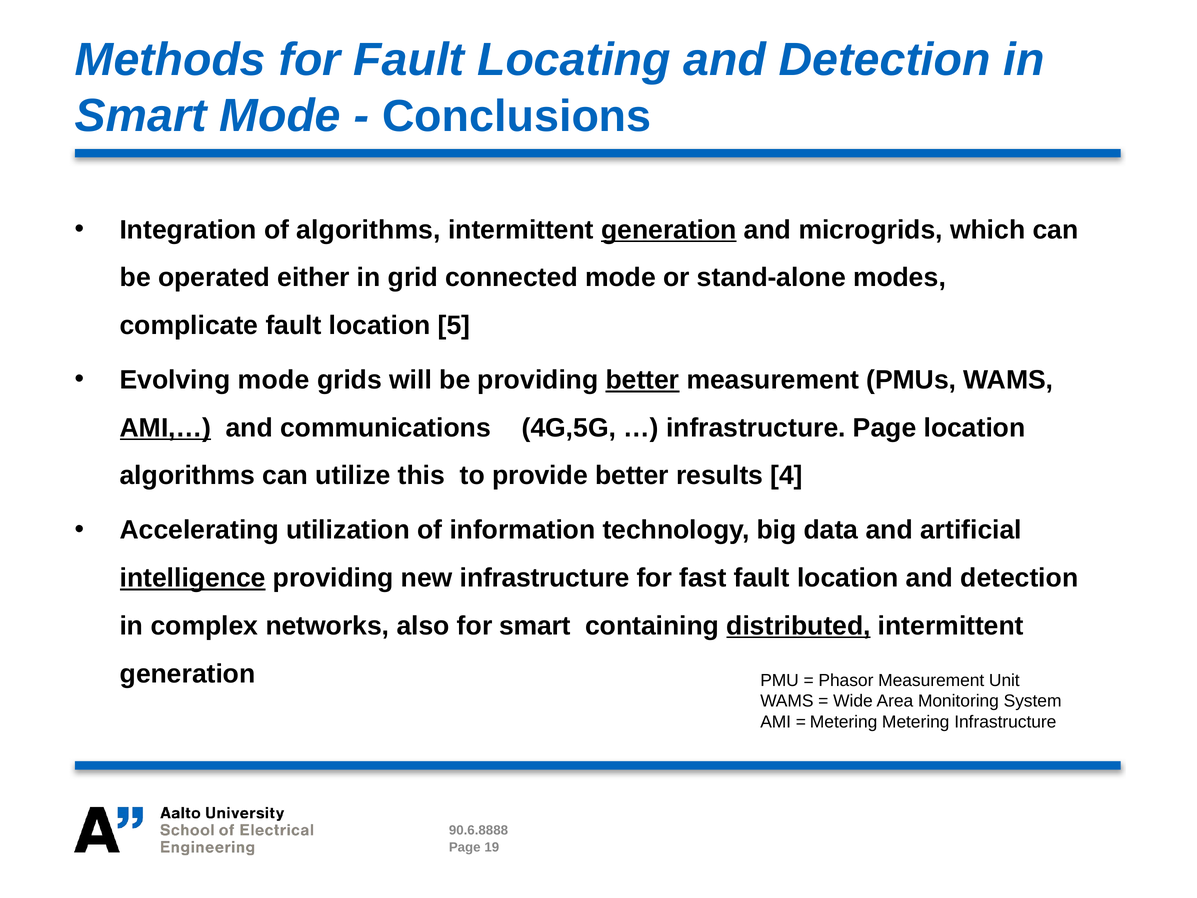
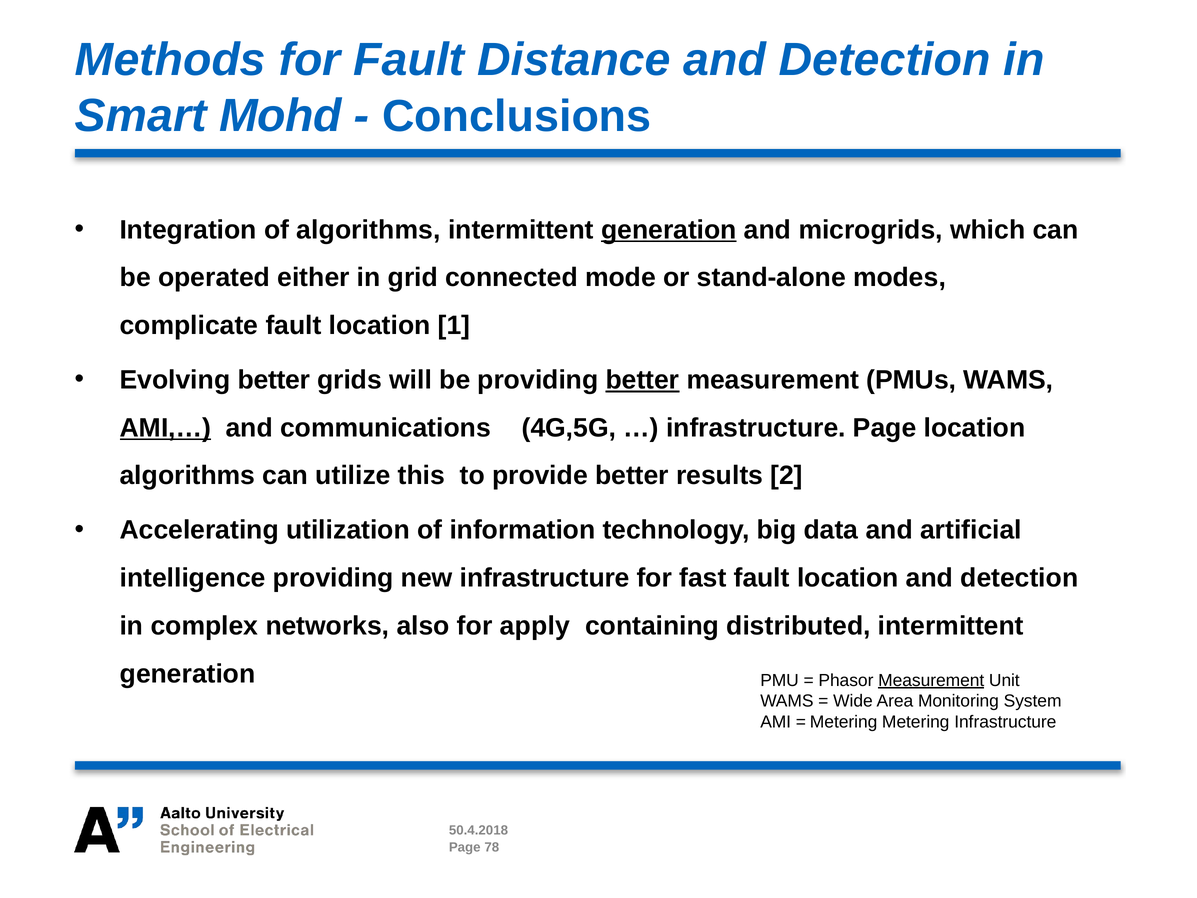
Locating: Locating -> Distance (574, 60)
Smart Mode: Mode -> Mohd (280, 116)
5: 5 -> 1 (454, 325)
Evolving mode: mode -> better (274, 380)
4: 4 -> 2 (787, 476)
intelligence underline: present -> none (193, 578)
for smart: smart -> apply (535, 626)
distributed underline: present -> none (799, 626)
Measurement underline: none -> present (931, 680)
90.6.8888: 90.6.8888 -> 50.4.2018 (478, 830)
19: 19 -> 78 (492, 847)
